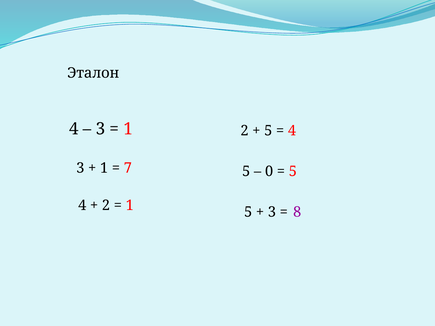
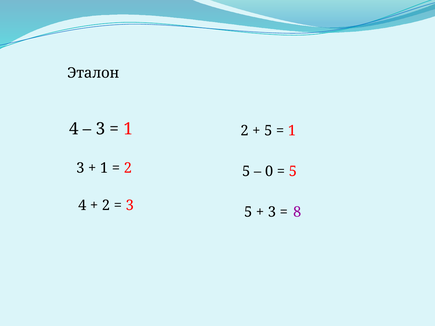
4: 4 -> 1 (292, 131)
7: 7 -> 2 (128, 168)
1: 1 -> 3 (130, 206)
